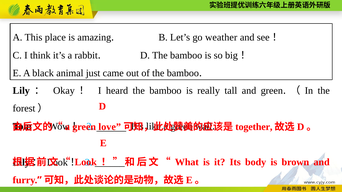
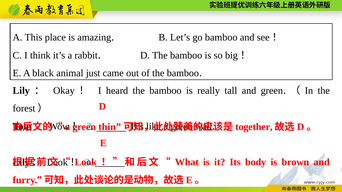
go weather: weather -> bamboo (221, 37)
love: love -> thin (110, 127)
